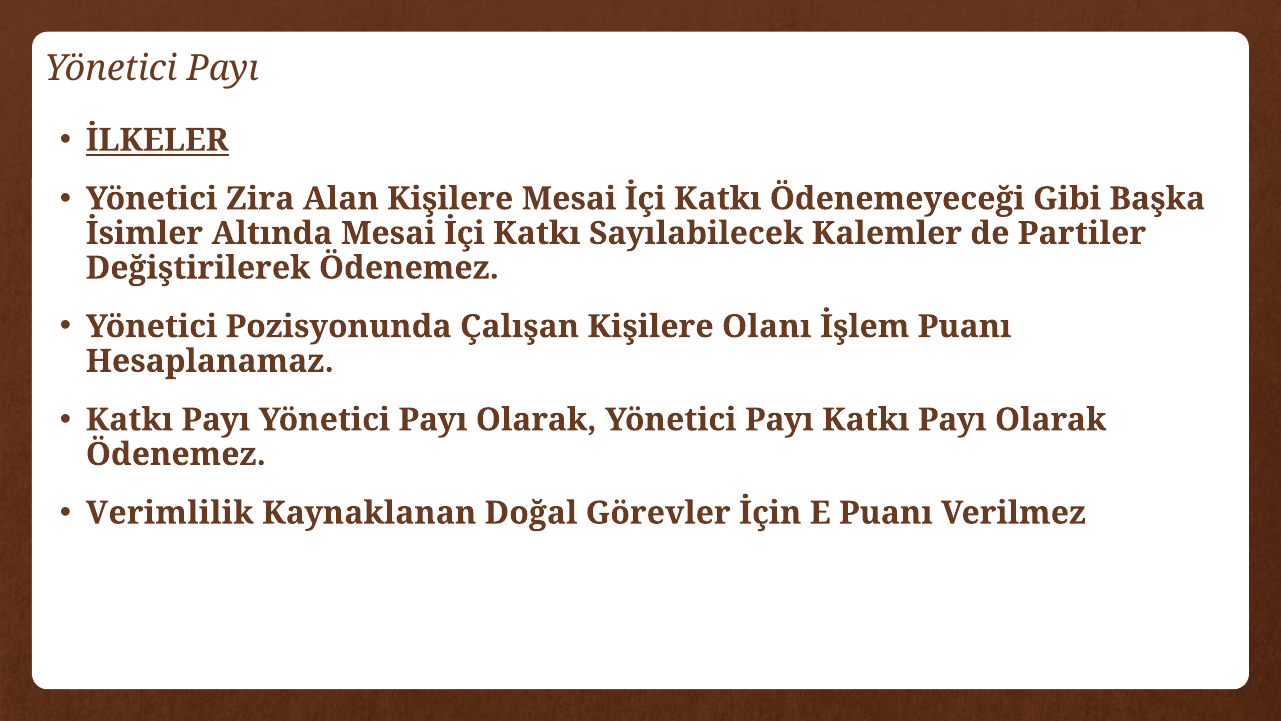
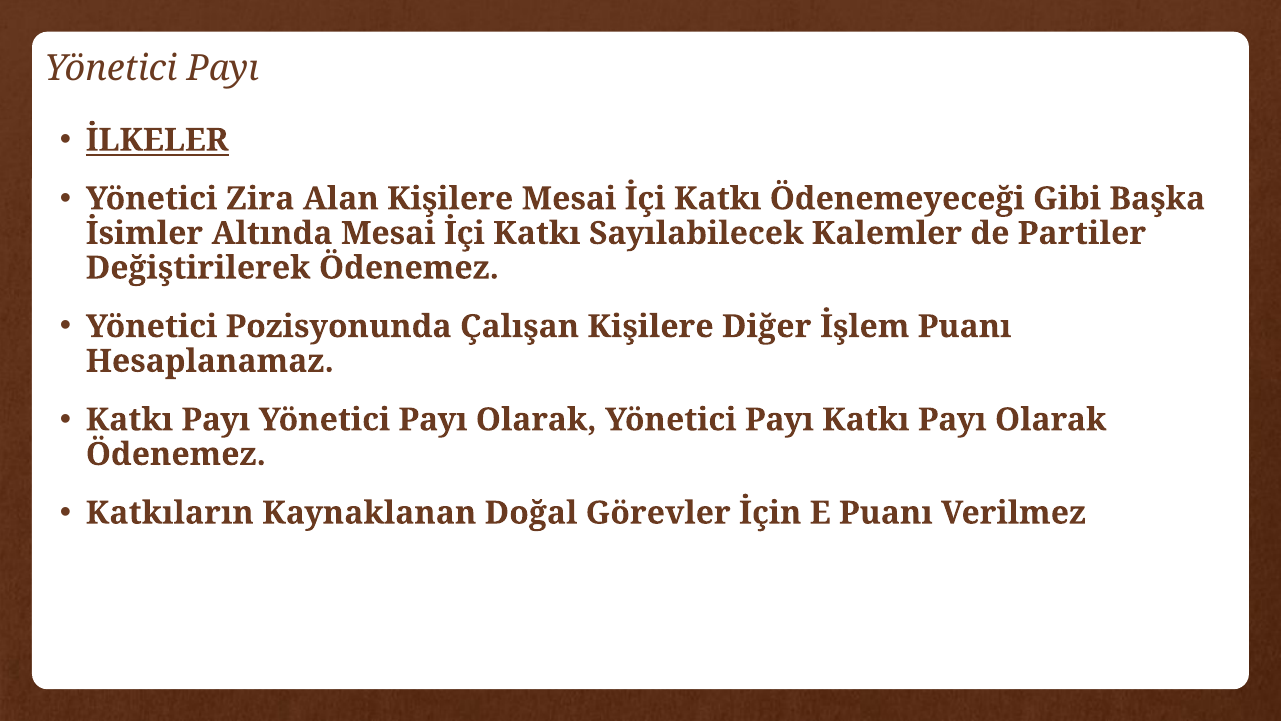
Olanı: Olanı -> Diğer (767, 326)
Verimlilik: Verimlilik -> Katkıların (170, 513)
